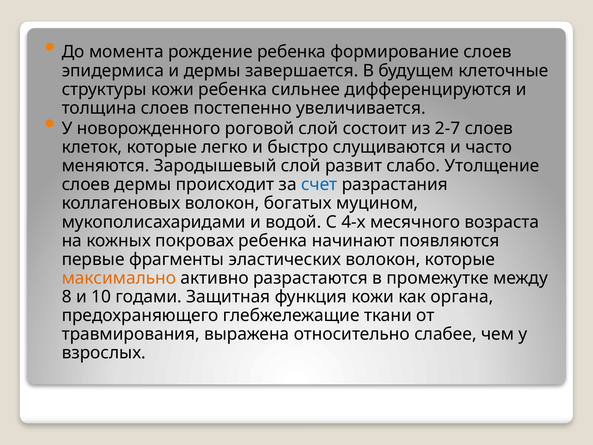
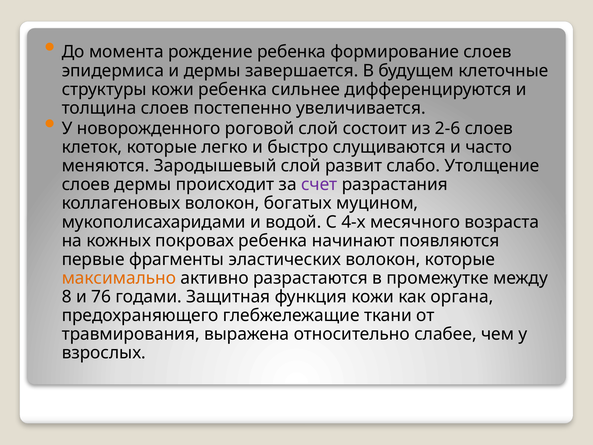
2-7: 2-7 -> 2-6 (448, 128)
счет colour: blue -> purple (319, 184)
10: 10 -> 76 (101, 297)
